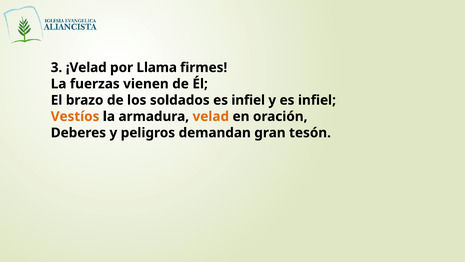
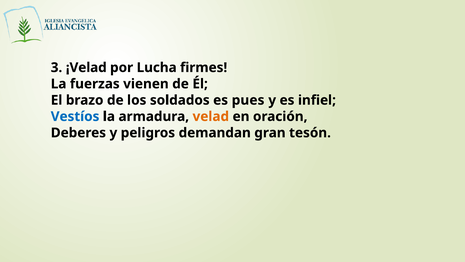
Llama: Llama -> Lucha (157, 67)
infiel: infiel -> pues (248, 100)
Vestíos colour: orange -> blue (75, 116)
